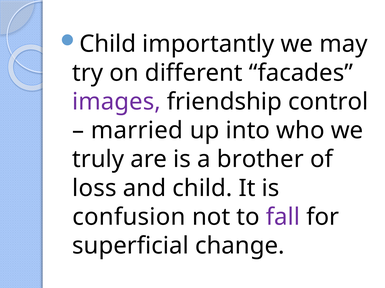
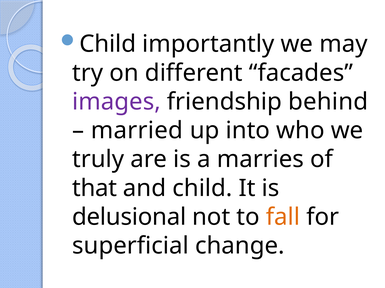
control: control -> behind (328, 102)
brother: brother -> marries (260, 160)
loss: loss -> that (95, 189)
confusion: confusion -> delusional (129, 217)
fall colour: purple -> orange (283, 217)
